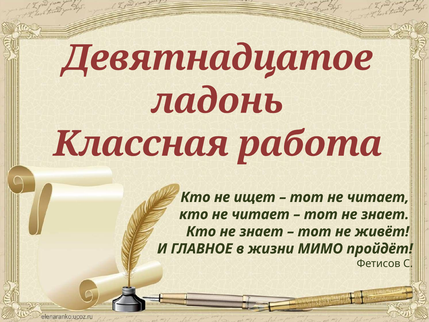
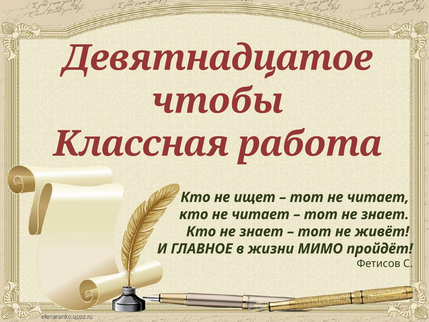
ладонь: ладонь -> чтобы (218, 101)
